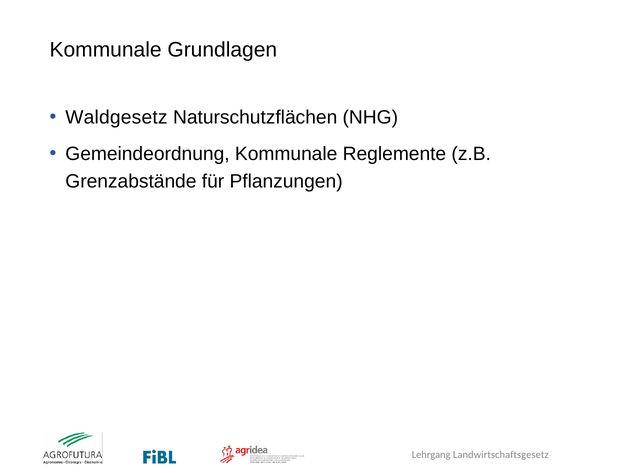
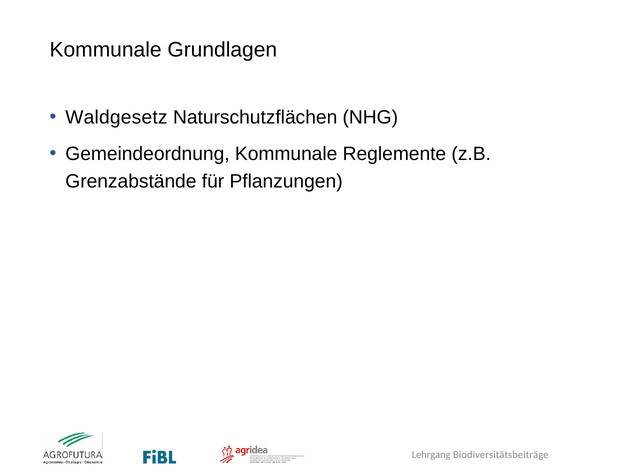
Landwirtschaftsgesetz: Landwirtschaftsgesetz -> Biodiversitätsbeiträge (501, 454)
